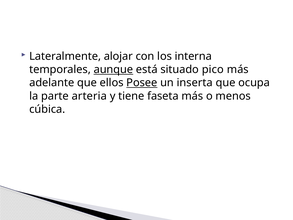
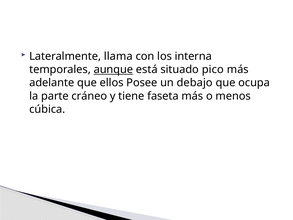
alojar: alojar -> llama (118, 56)
Posee underline: present -> none (142, 83)
inserta: inserta -> debajo (195, 83)
arteria: arteria -> cráneo (89, 96)
